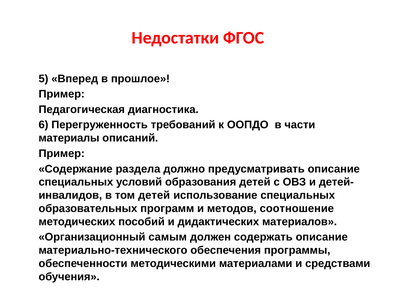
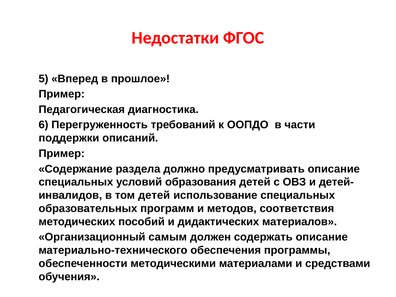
материалы: материалы -> поддержки (69, 138)
соотношение: соотношение -> соответствия (297, 208)
